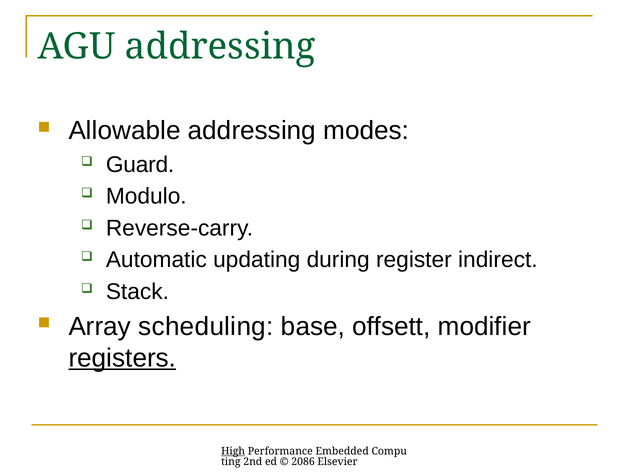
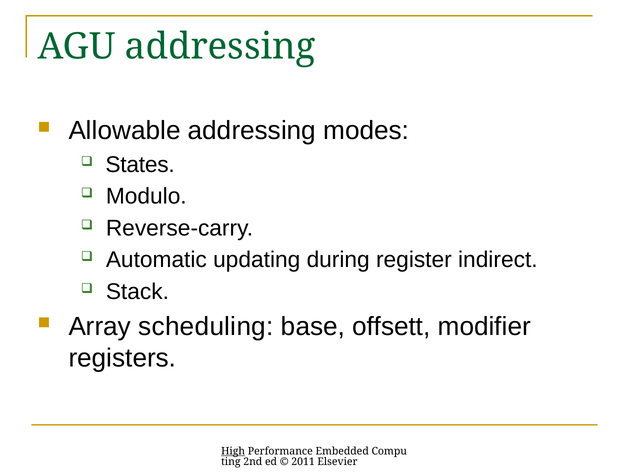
Guard: Guard -> States (140, 164)
registers underline: present -> none (122, 358)
2086: 2086 -> 2011 (303, 461)
